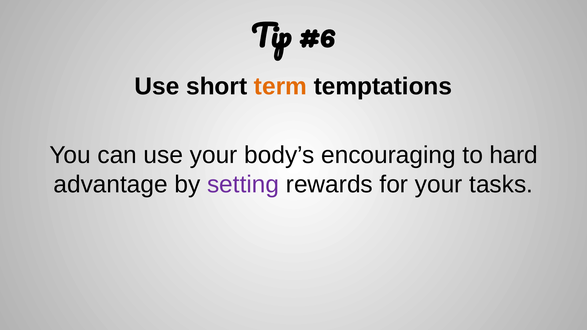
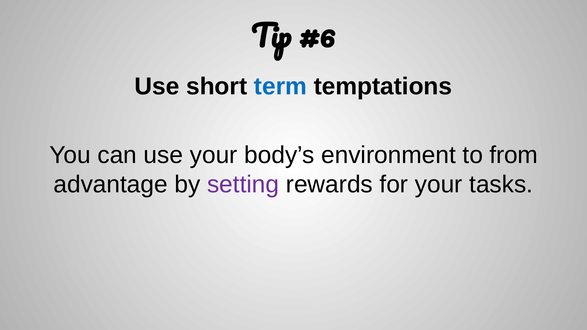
term colour: orange -> blue (280, 87)
encouraging: encouraging -> environment (389, 155)
hard: hard -> from (514, 155)
